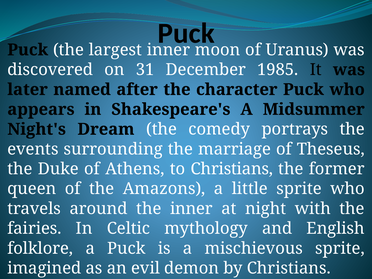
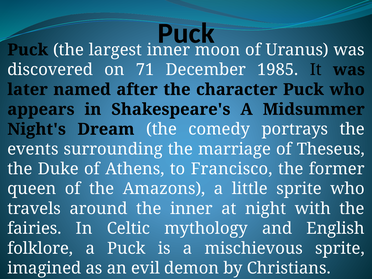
31: 31 -> 71 (145, 70)
to Christians: Christians -> Francisco (232, 169)
